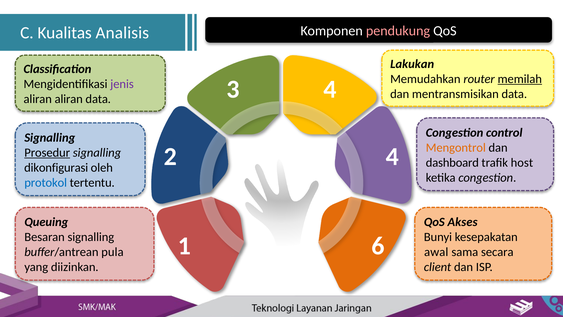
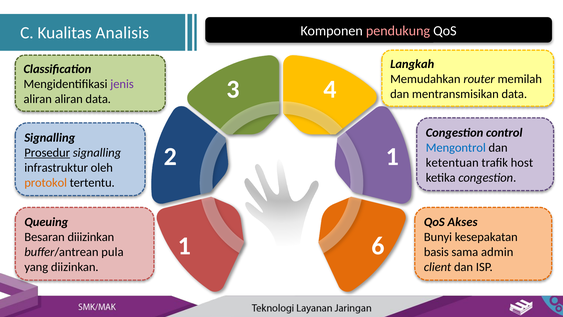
Lakukan: Lakukan -> Langkah (412, 64)
memilah underline: present -> none (520, 79)
Mengontrol colour: orange -> blue (456, 147)
2 4: 4 -> 1 (392, 157)
dashboard: dashboard -> ketentuan (452, 162)
dikonfigurasi: dikonfigurasi -> infrastruktur (56, 167)
protokol colour: blue -> orange (46, 182)
Besaran signalling: signalling -> diiizinkan (91, 237)
awal: awal -> basis (436, 252)
secara: secara -> admin (497, 252)
